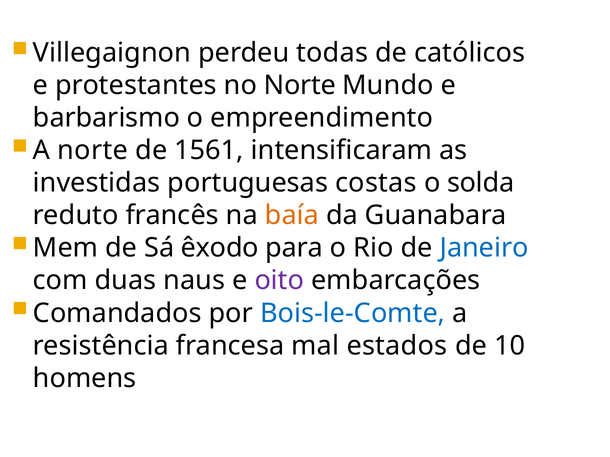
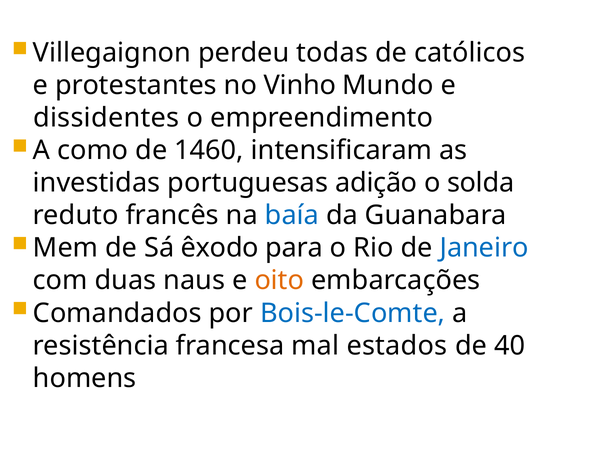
no Norte: Norte -> Vinho (300, 85)
barbarismo: barbarismo -> dissidentes (106, 118)
A norte: norte -> como (93, 151)
1561: 1561 -> 1460 (209, 151)
costas: costas -> adição (376, 183)
baía colour: orange -> blue (292, 216)
oito colour: purple -> orange (279, 281)
10: 10 -> 40 (510, 346)
